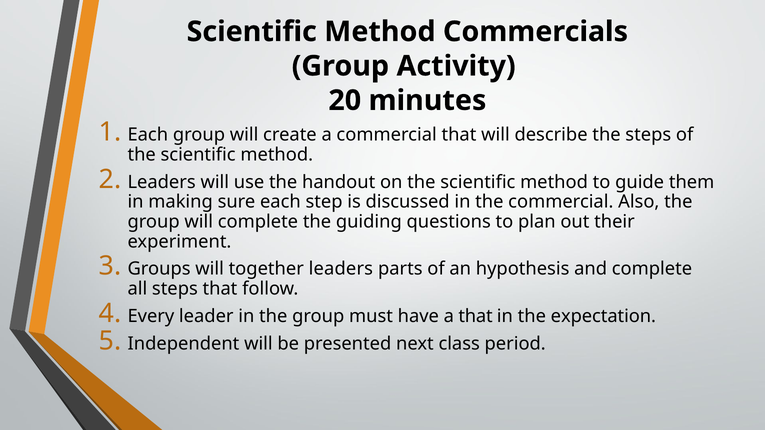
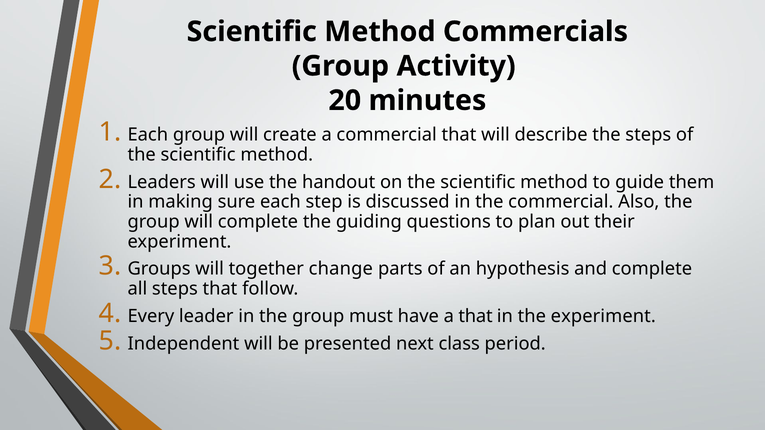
together leaders: leaders -> change (341, 269)
the expectation: expectation -> experiment (603, 316)
